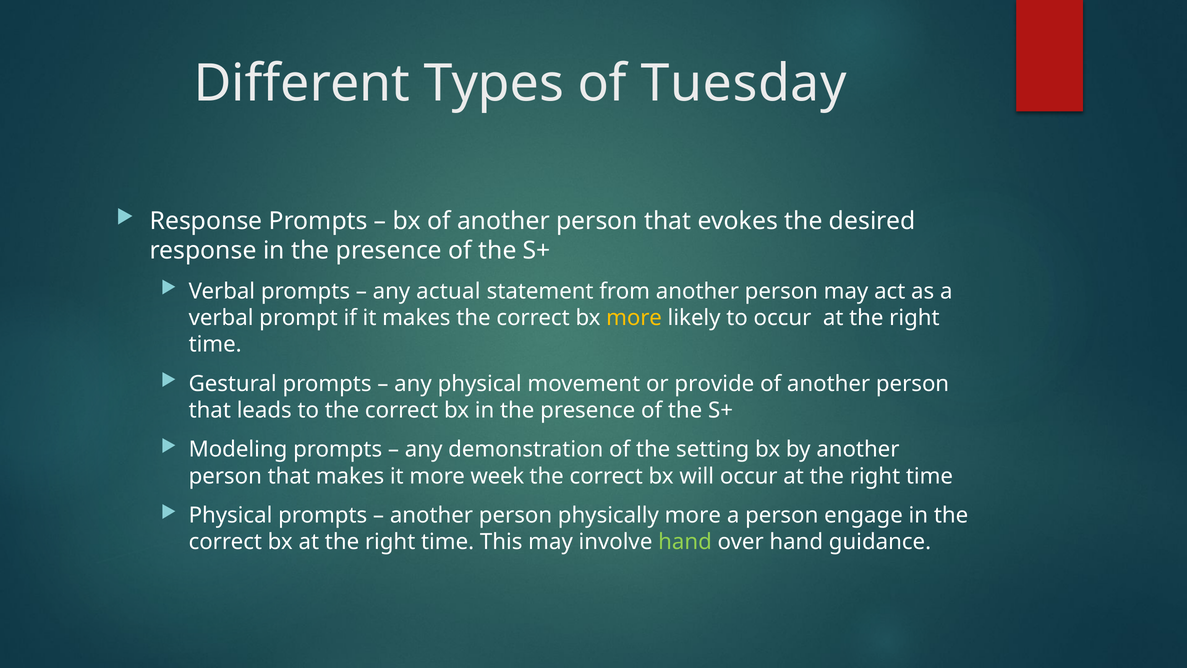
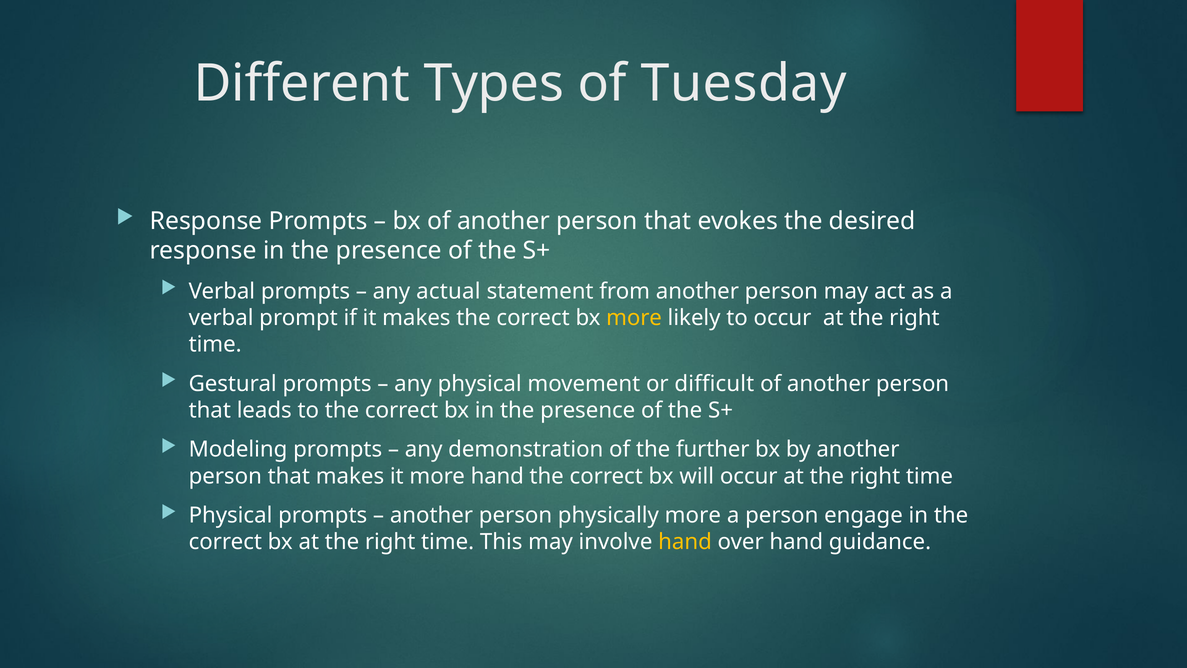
provide: provide -> difficult (714, 384)
setting: setting -> further (713, 449)
more week: week -> hand (497, 476)
hand colour: light green -> yellow (685, 542)
